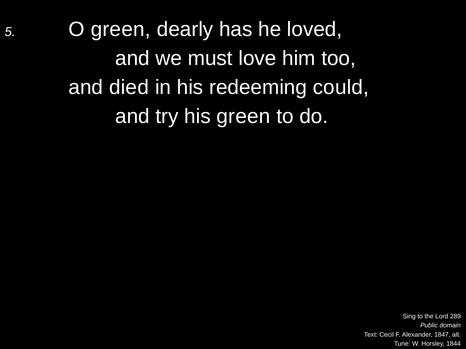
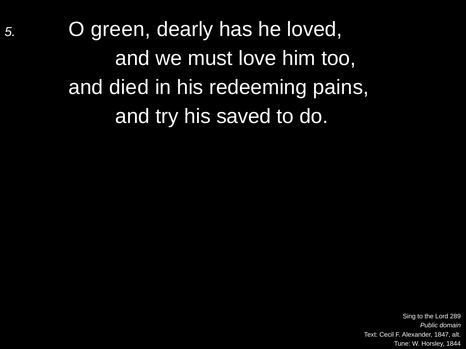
could: could -> pains (341, 87)
his green: green -> saved (244, 116)
